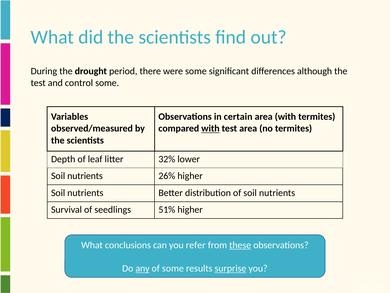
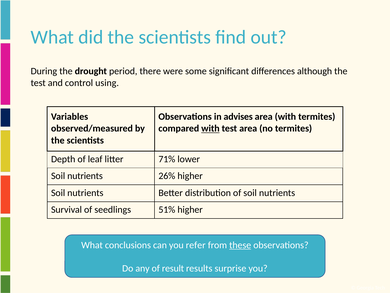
control some: some -> using (107, 83)
certain: certain -> advises (238, 116)
32%: 32% -> 71% (167, 159)
any underline: present -> none (143, 268)
of some: some -> result (173, 268)
surprise underline: present -> none (230, 268)
